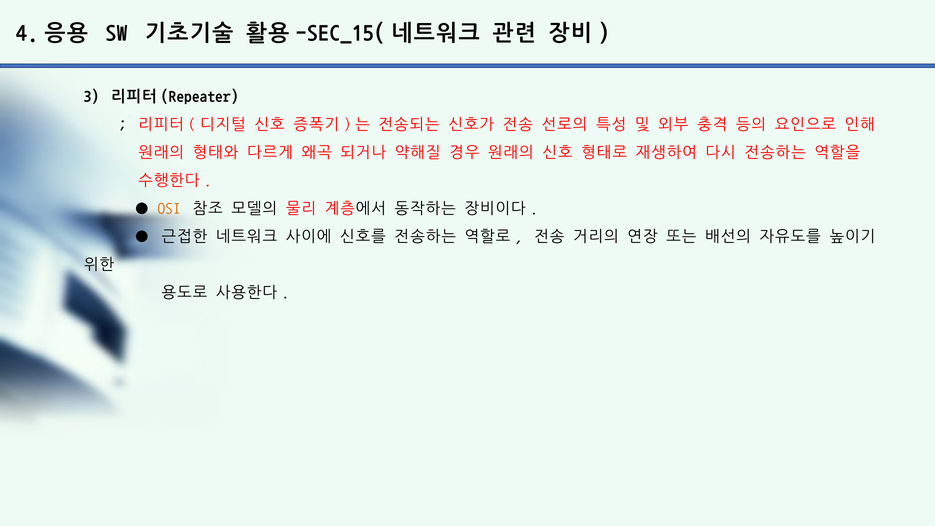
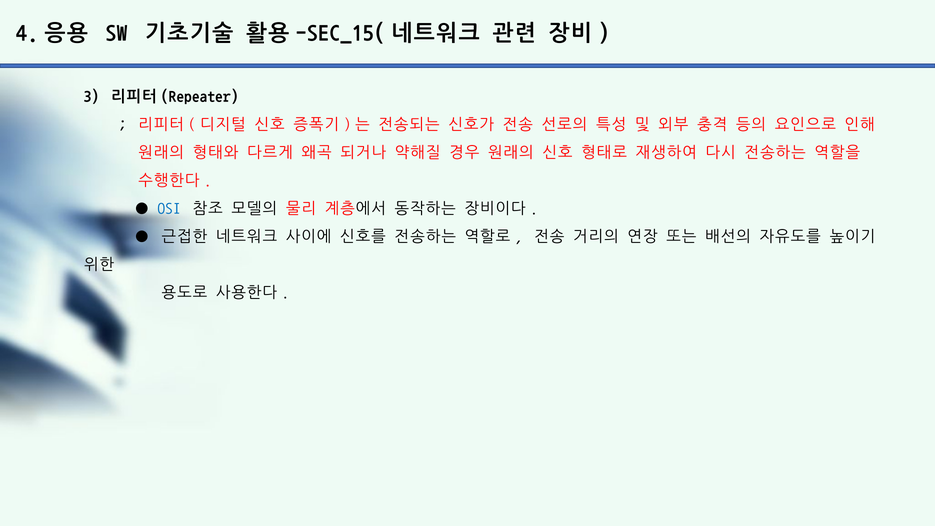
OSI colour: orange -> blue (169, 208)
